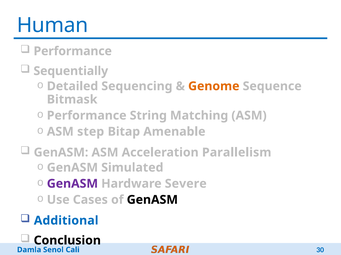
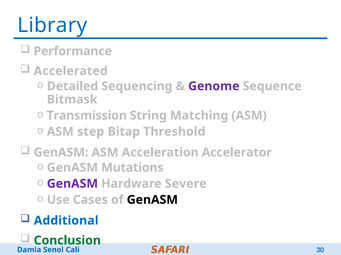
Human: Human -> Library (52, 25)
Sequentially: Sequentially -> Accelerated (71, 71)
Genome colour: orange -> purple (214, 86)
Performance: Performance -> Transmission (87, 116)
Amenable: Amenable -> Threshold (174, 132)
Parallelism: Parallelism -> Accelerator (237, 153)
Simulated: Simulated -> Mutations (132, 168)
Conclusion colour: black -> green (67, 241)
